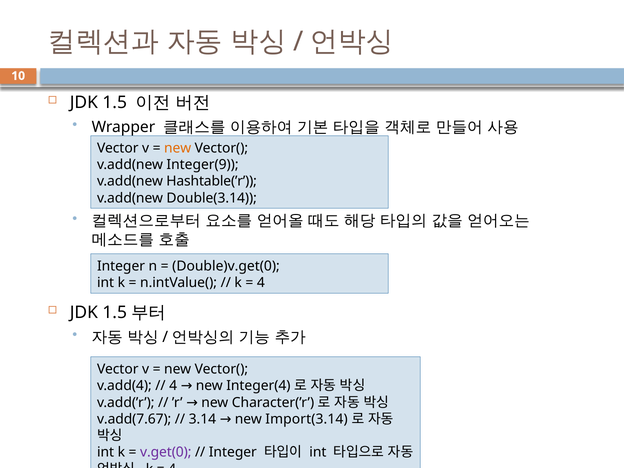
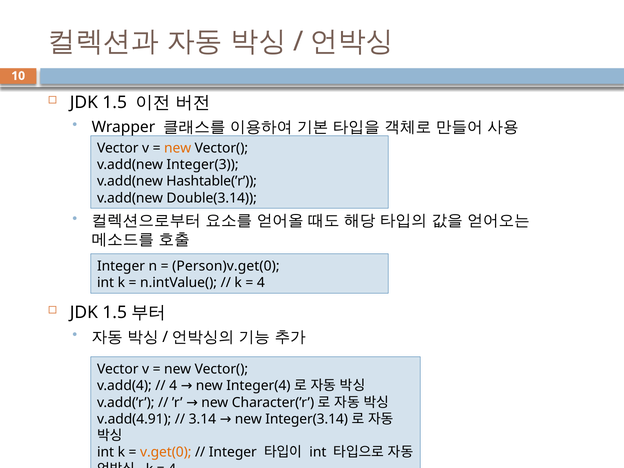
Integer(9: Integer(9 -> Integer(3 (203, 165)
Double)v.get(0: Double)v.get(0 -> Person)v.get(0 (226, 266)
v.add(7.67: v.add(7.67 -> v.add(4.91 (134, 419)
Import(3.14: Import(3.14 -> Integer(3.14 (307, 419)
v.get(0 colour: purple -> orange (166, 452)
